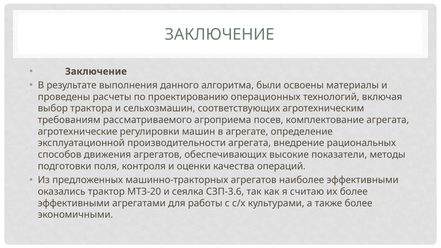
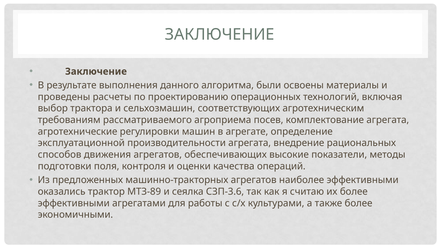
МТЗ-20: МТЗ-20 -> МТЗ-89 (144, 192)
